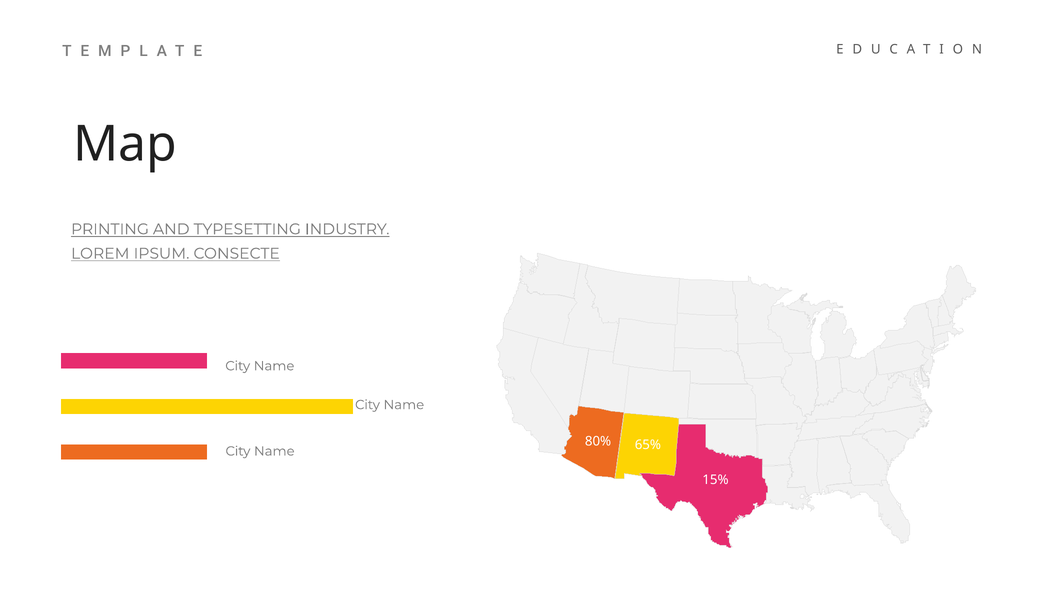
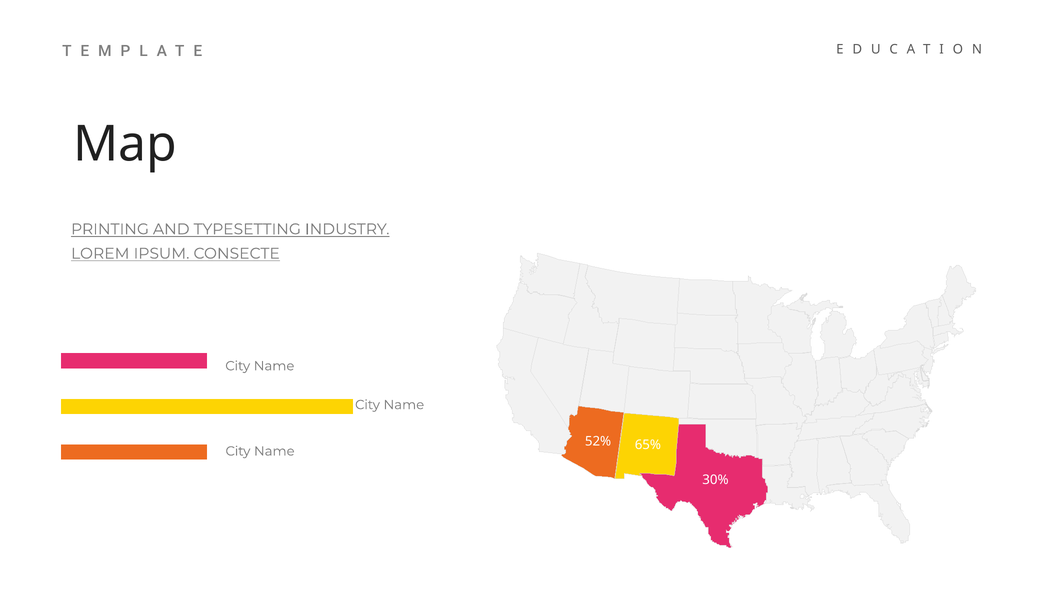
80%: 80% -> 52% (598, 442)
15%: 15% -> 30% (715, 480)
